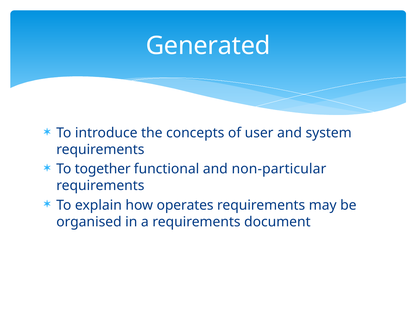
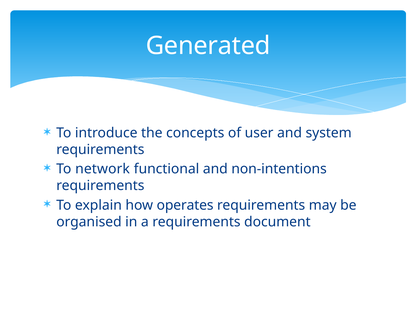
together: together -> network (103, 169)
non-particular: non-particular -> non-intentions (279, 169)
